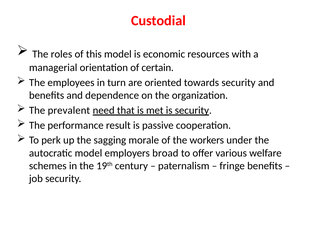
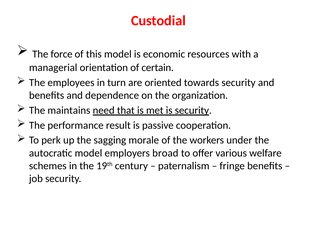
roles: roles -> force (62, 54)
prevalent: prevalent -> maintains (69, 110)
